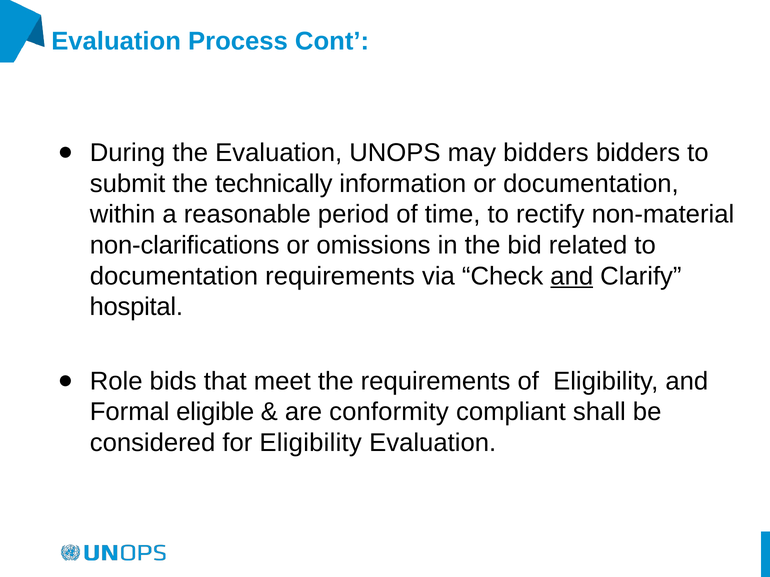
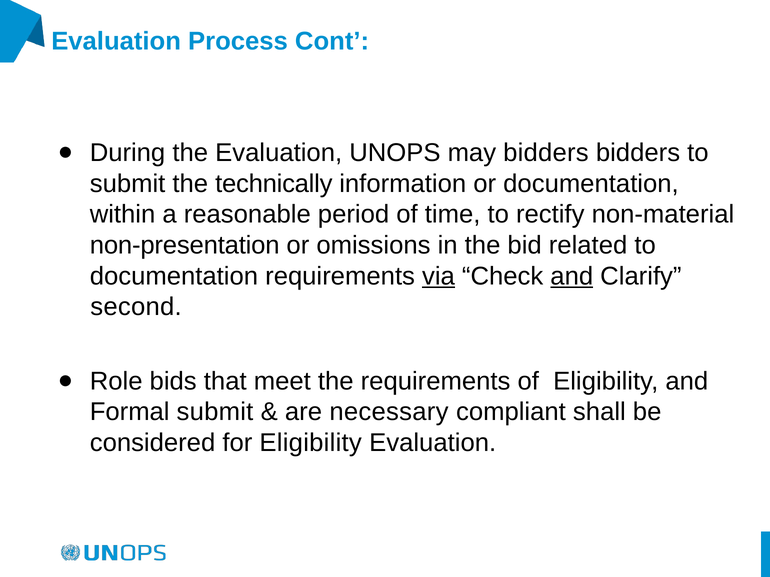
non-clarifications: non-clarifications -> non-presentation (185, 245)
via underline: none -> present (438, 276)
hospital: hospital -> second (136, 307)
Formal eligible: eligible -> submit (215, 412)
conformity: conformity -> necessary (389, 412)
